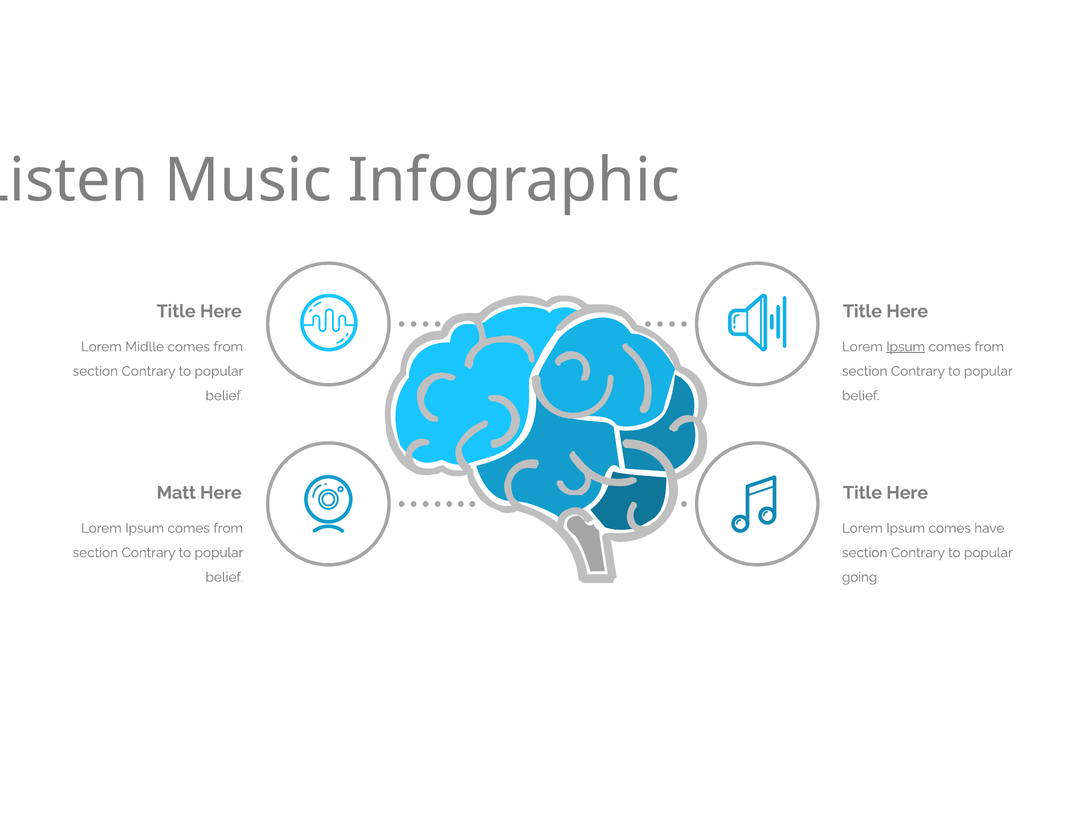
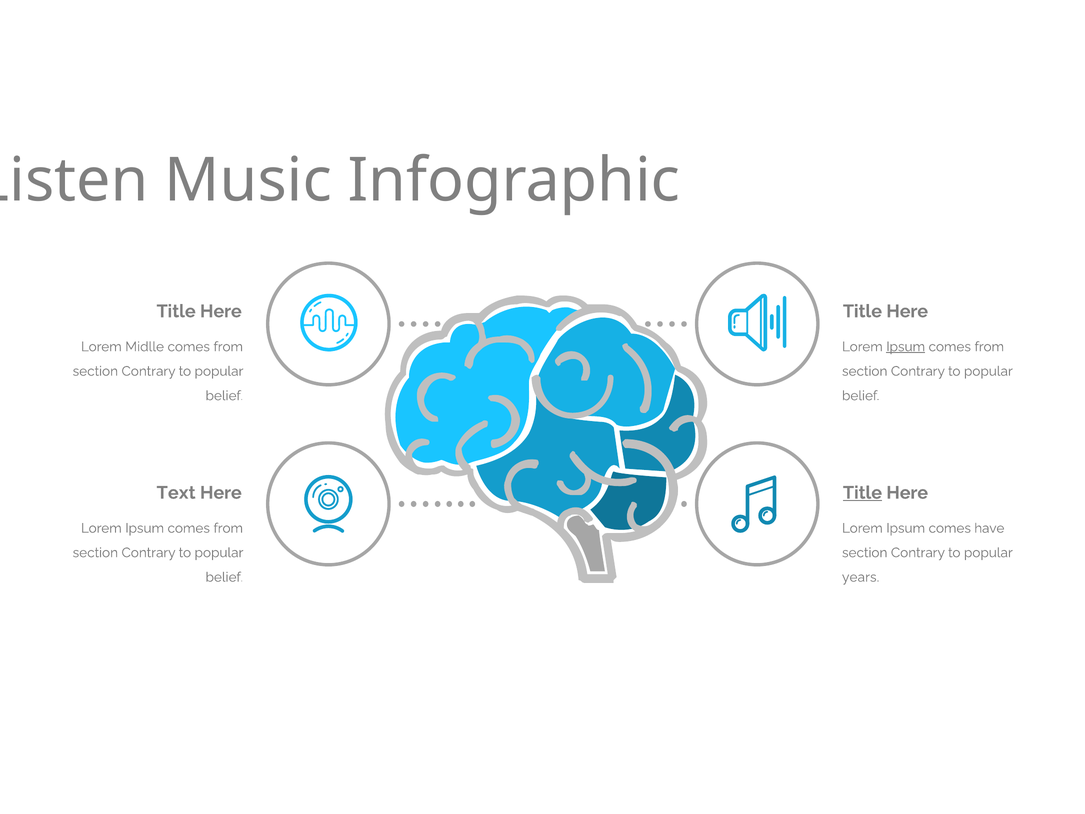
Matt: Matt -> Text (176, 493)
Title underline: none -> present (862, 493)
going: going -> years (861, 577)
